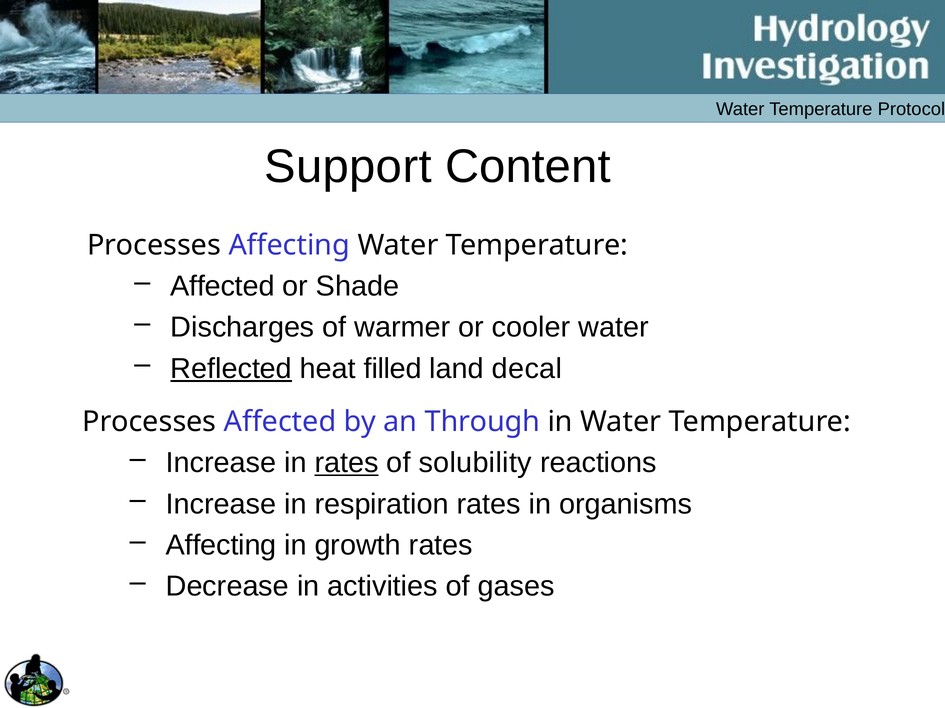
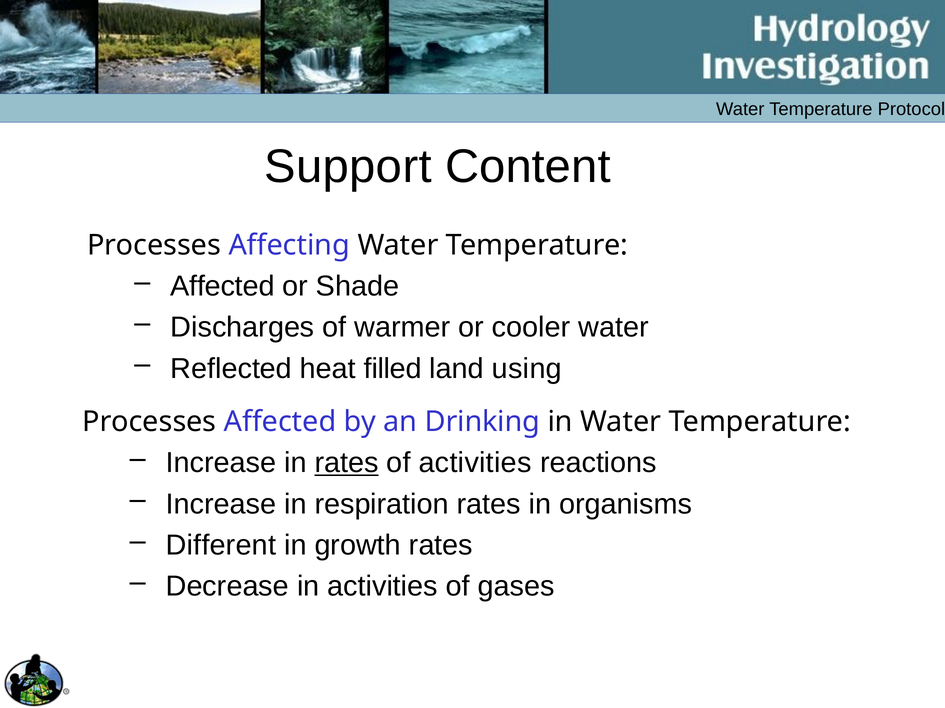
Reflected underline: present -> none (231, 369)
decal: decal -> using (527, 369)
Through: Through -> Drinking (482, 422)
of solubility: solubility -> activities (475, 463)
Affecting: Affecting -> Different (221, 546)
